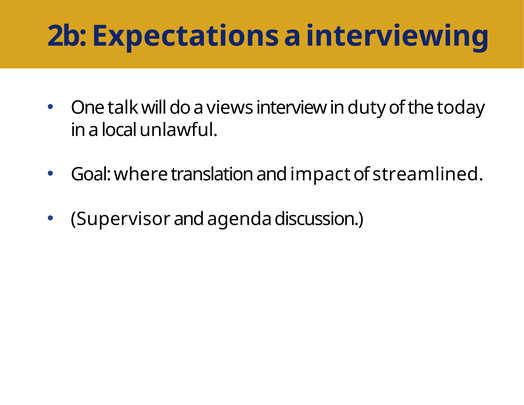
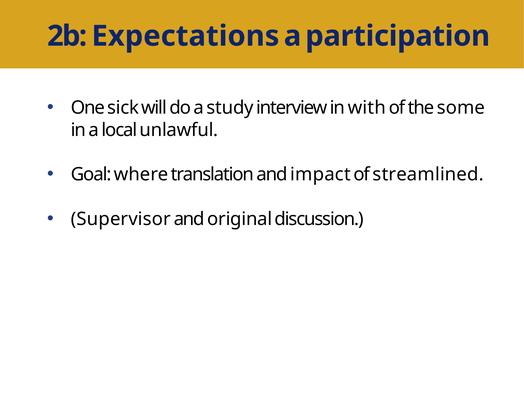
interviewing: interviewing -> participation (398, 36)
talk: talk -> sick (123, 108)
views: views -> study (230, 108)
duty: duty -> with (367, 108)
today: today -> some (461, 108)
agenda: agenda -> original (240, 219)
